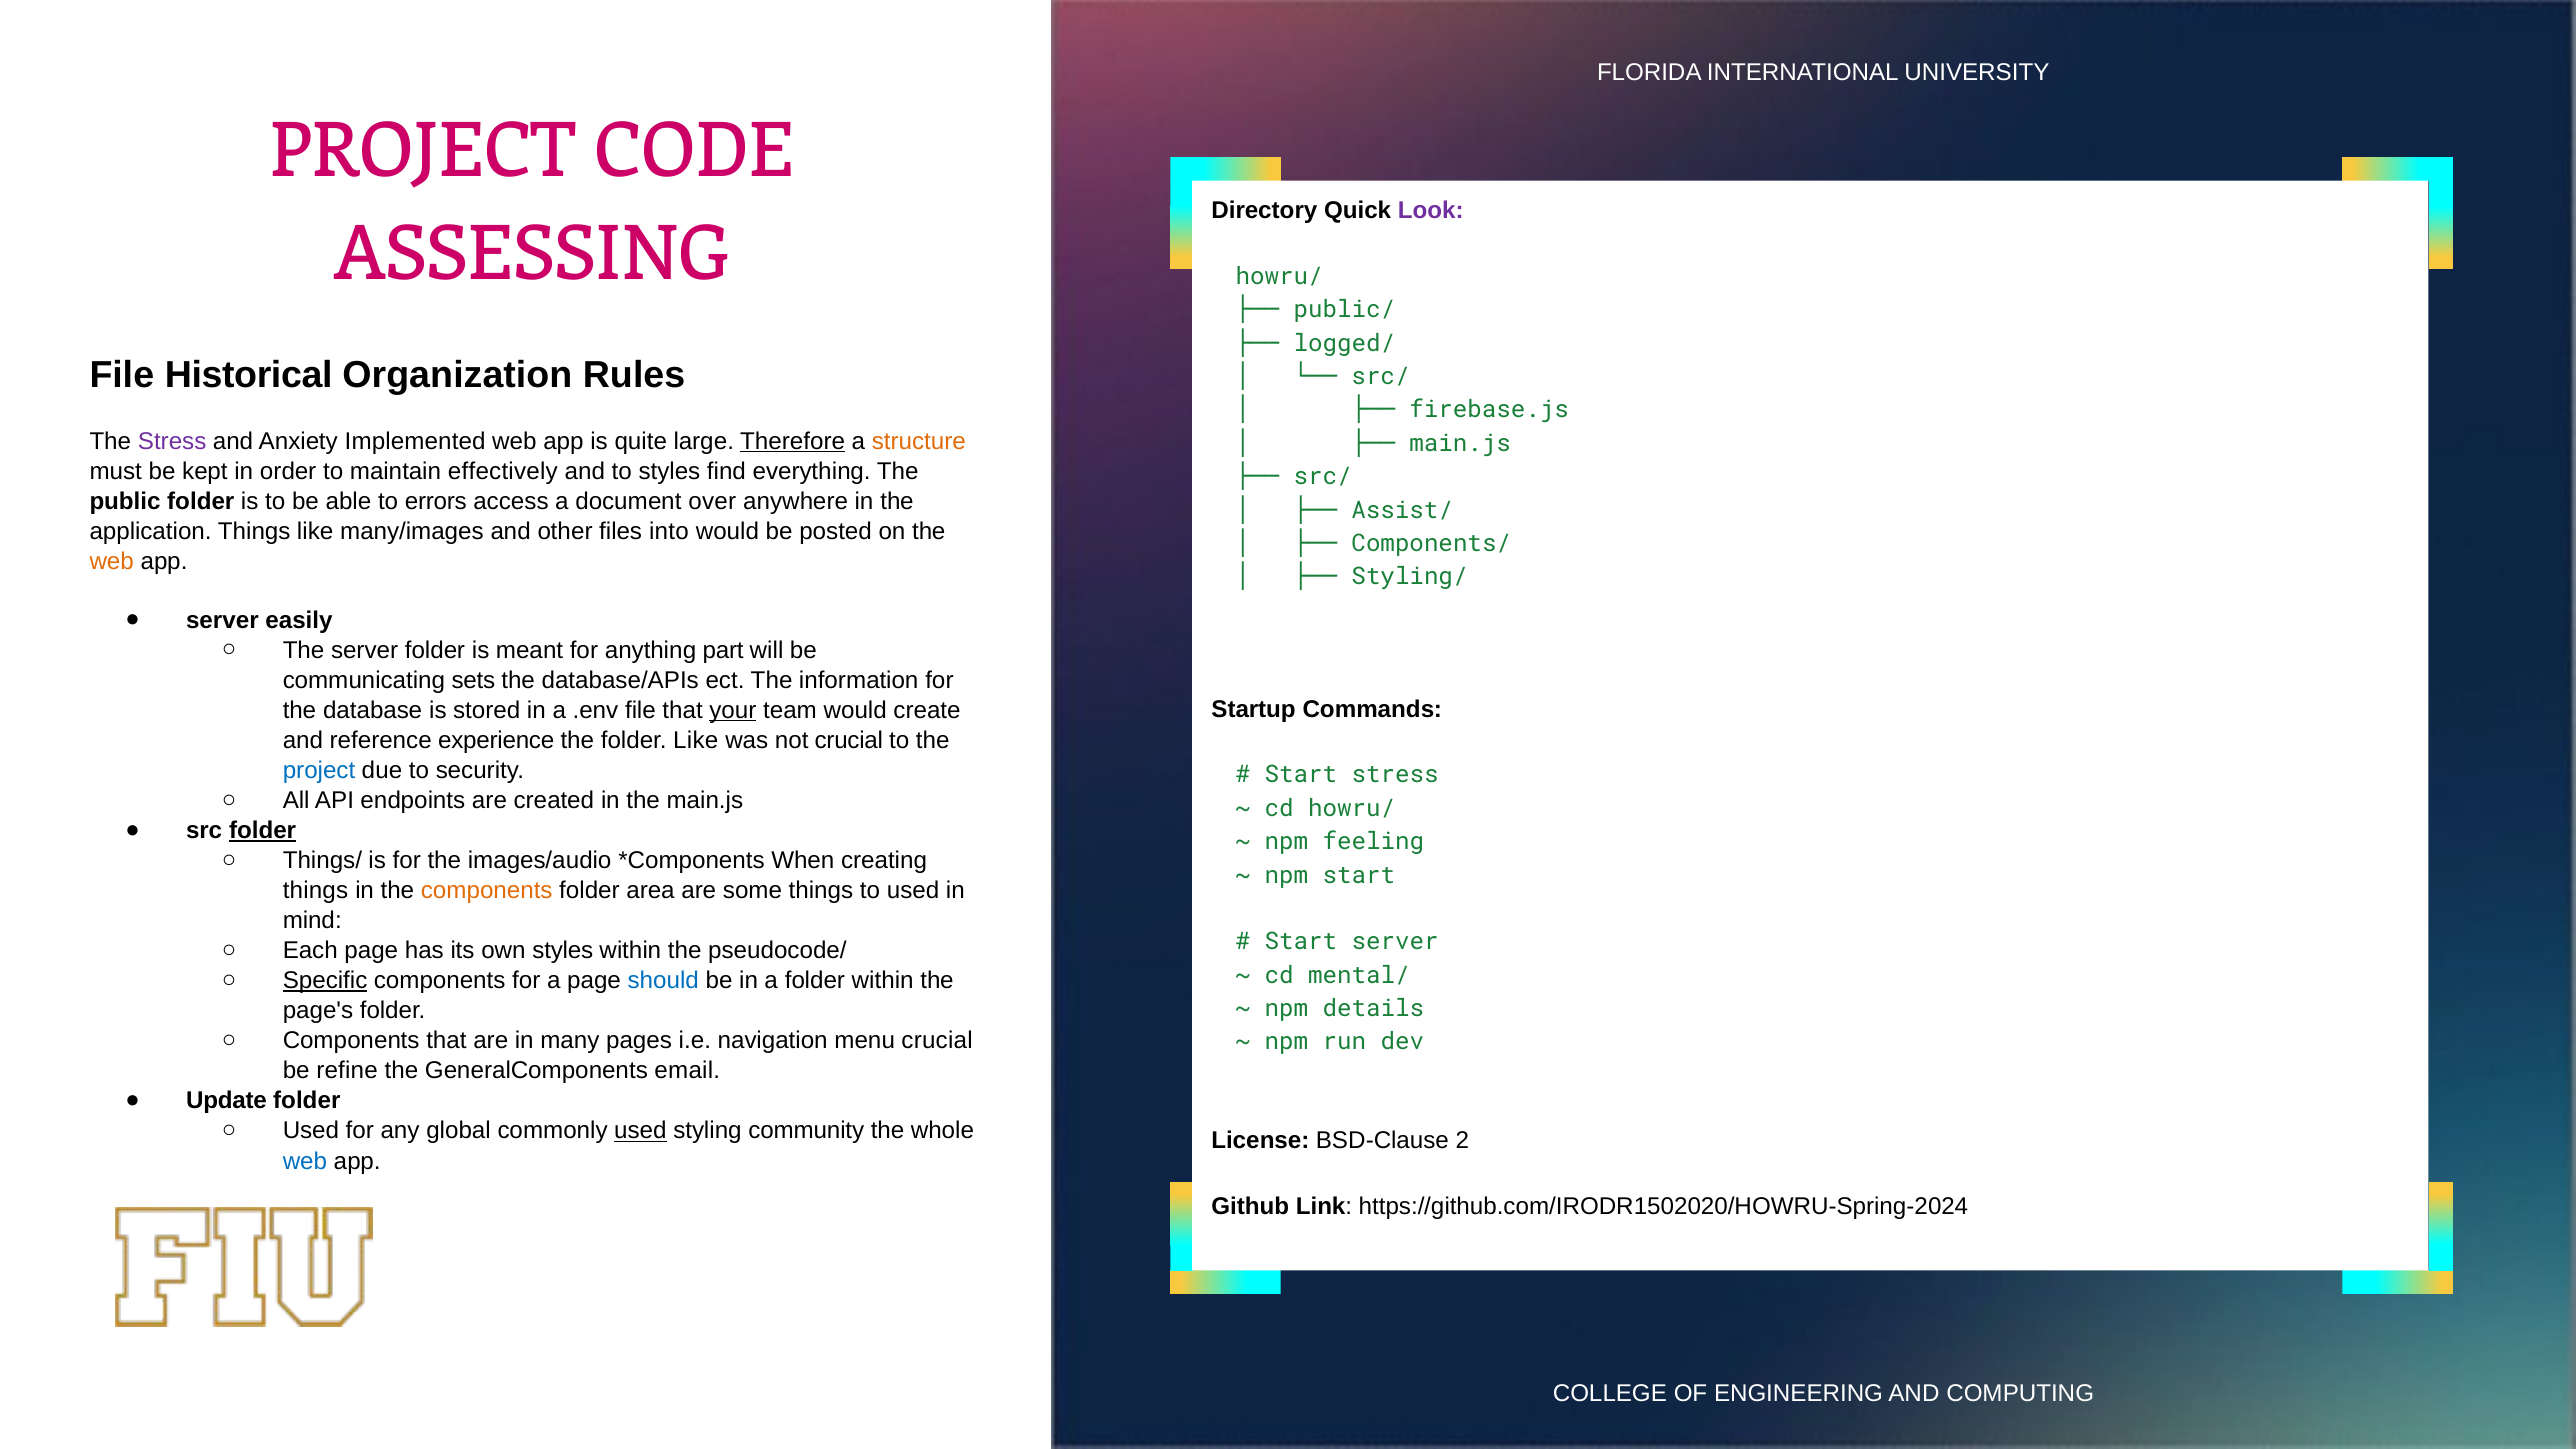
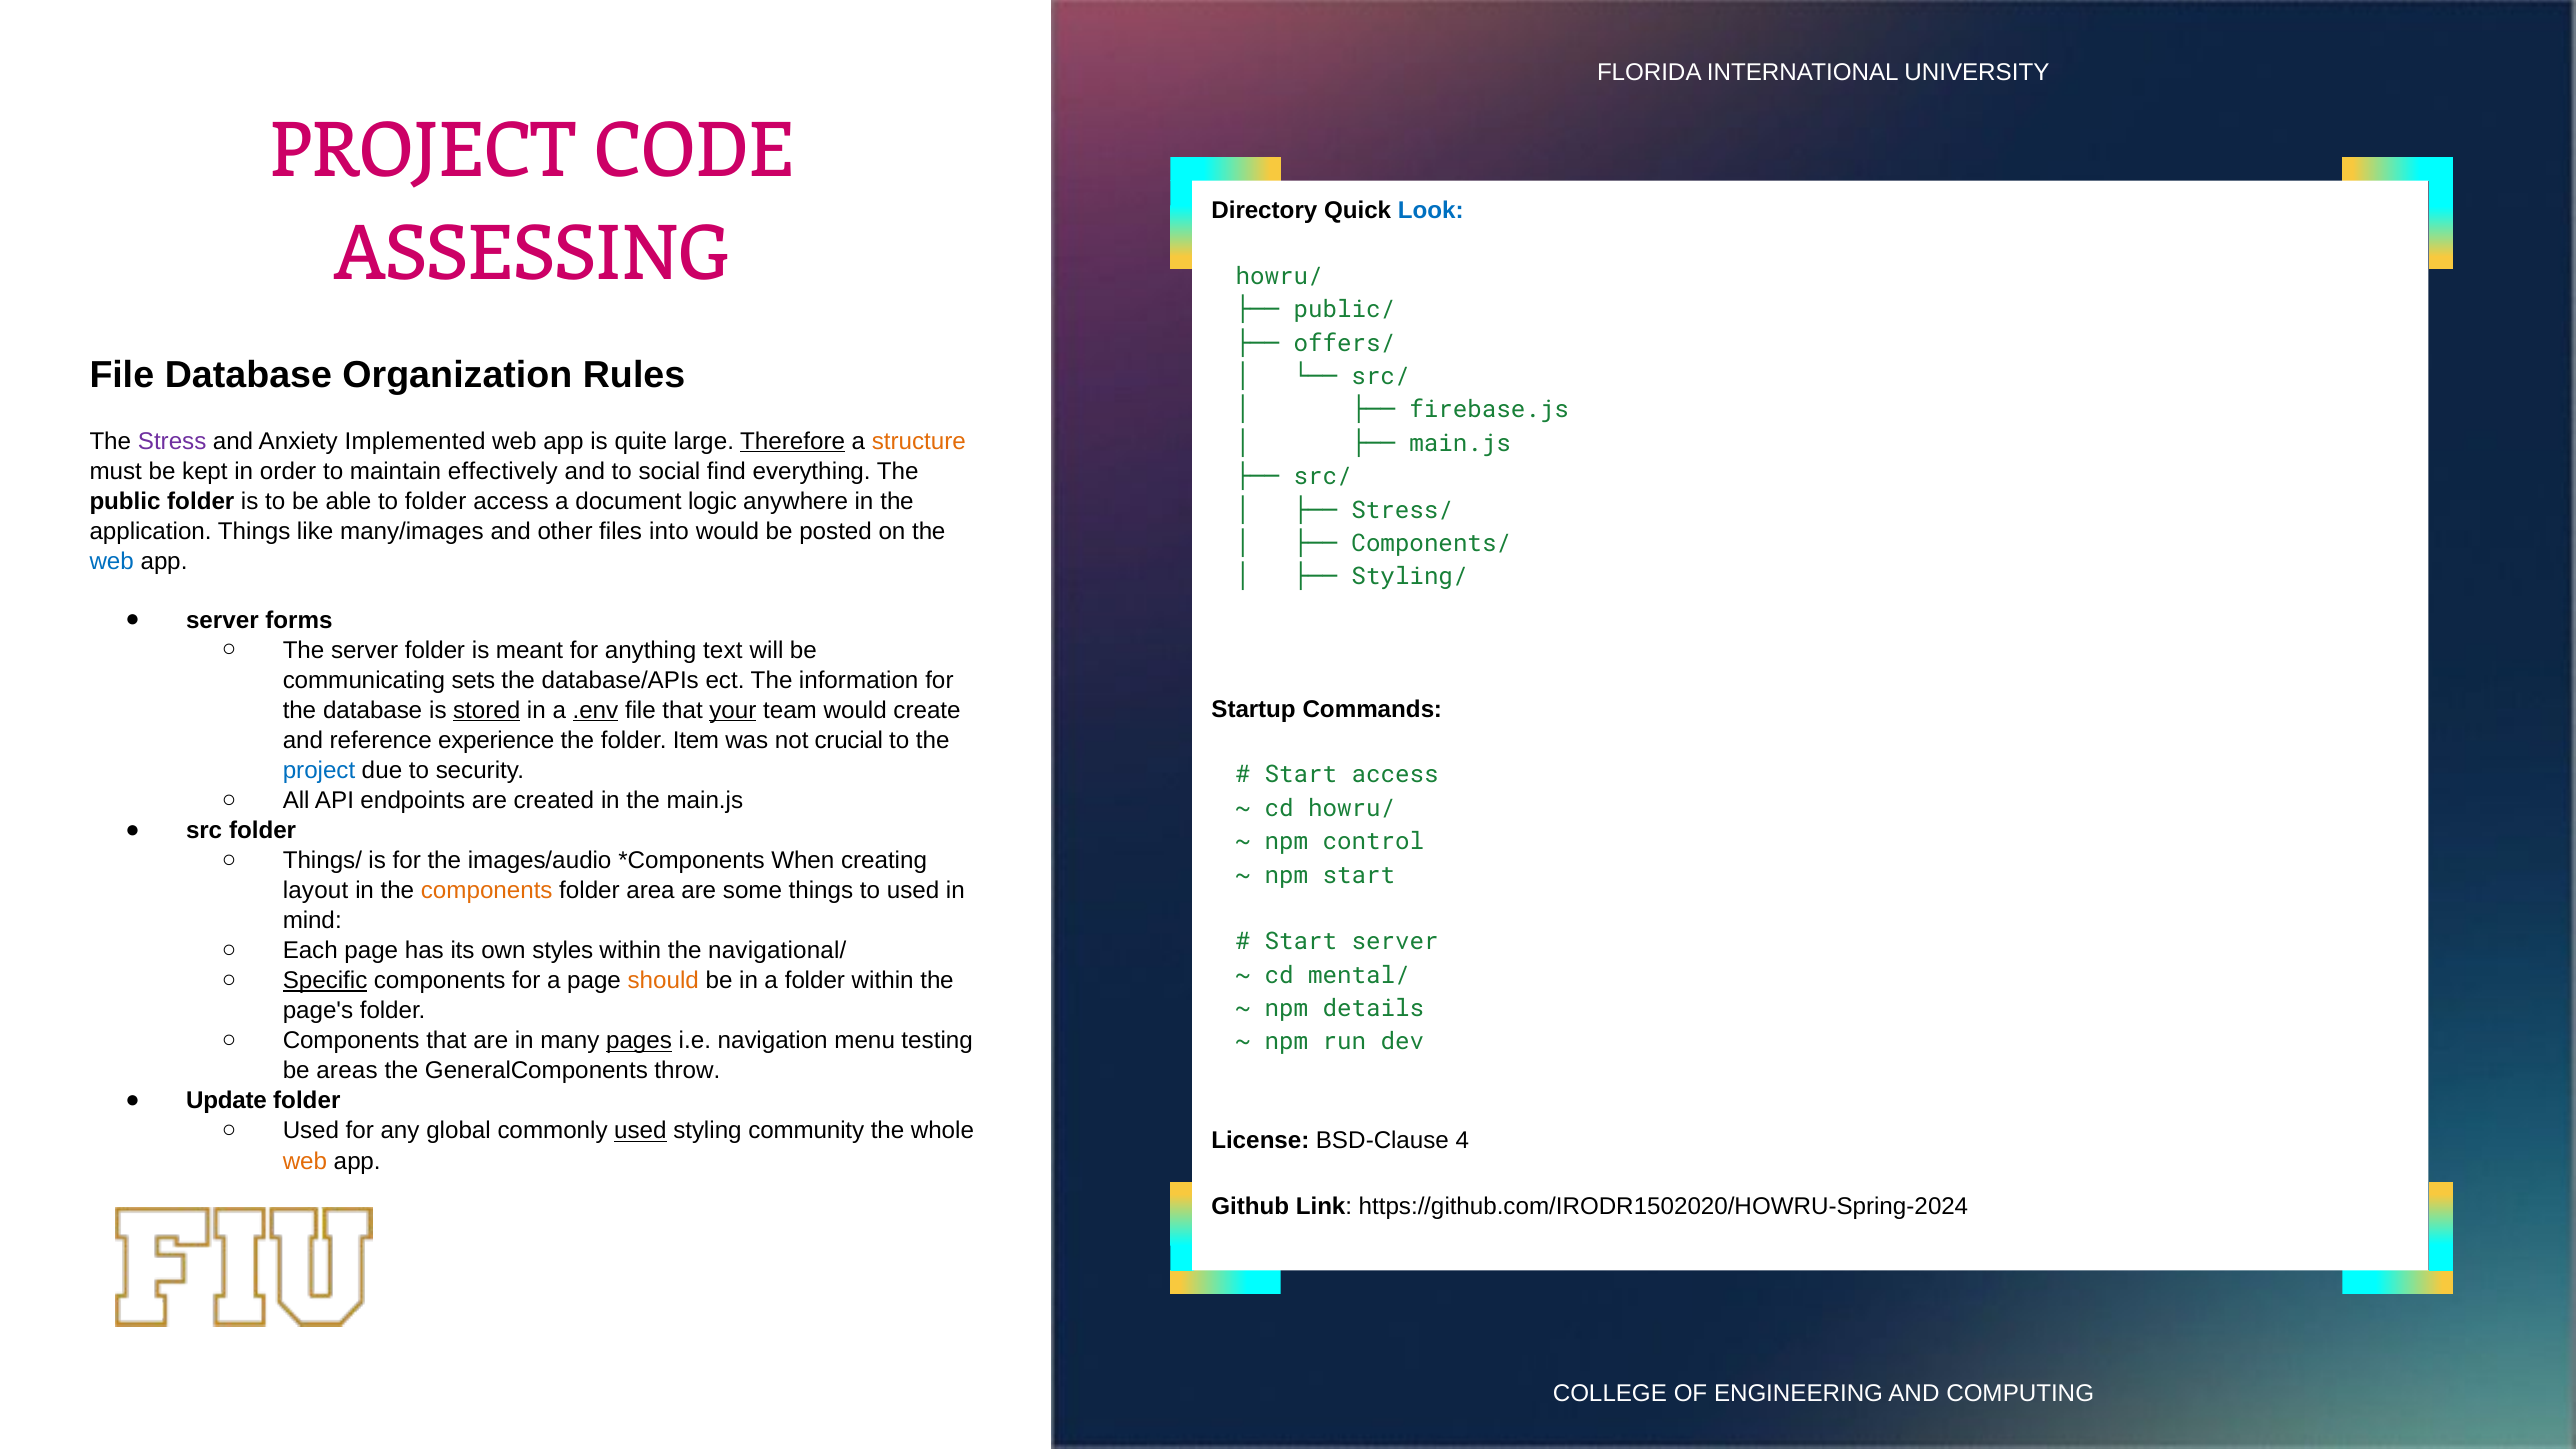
Look colour: purple -> blue (1431, 211)
logged/: logged/ -> offers/ (1344, 343)
File Historical: Historical -> Database (248, 375)
to styles: styles -> social (669, 471)
to errors: errors -> folder (436, 501)
over: over -> logic (712, 501)
Assist/: Assist/ -> Stress/ (1402, 510)
web colour: orange -> blue (112, 561)
easily: easily -> forms (299, 620)
part: part -> text (723, 650)
stored underline: none -> present (487, 710)
.env underline: none -> present (595, 710)
folder Like: Like -> Item (696, 740)
Start stress: stress -> access (1395, 775)
folder underline: present -> none (263, 831)
feeling: feeling -> control (1373, 842)
things: things -> layout (316, 891)
pseudocode/: pseudocode/ -> navigational/ (777, 951)
should colour: blue -> orange (663, 981)
pages underline: none -> present (639, 1041)
menu crucial: crucial -> testing (937, 1041)
refine: refine -> areas (347, 1071)
email: email -> throw (687, 1071)
2: 2 -> 4 (1462, 1141)
web colour: blue -> orange (305, 1161)
